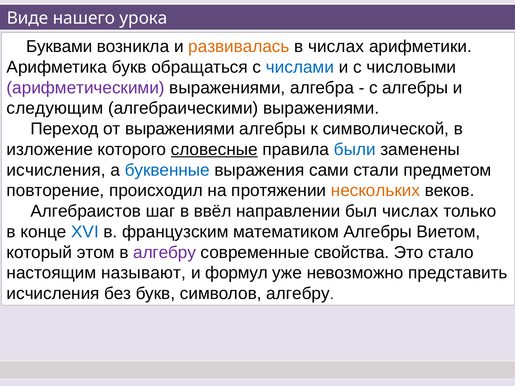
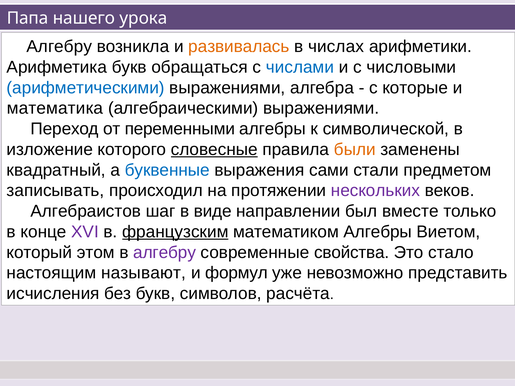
Виде: Виде -> Папа (28, 18)
Буквами: Буквами -> Алгебру (59, 47)
арифметическими colour: purple -> blue (86, 88)
с алгебры: алгебры -> которые (415, 88)
следующим: следующим -> математика (55, 108)
от выражениями: выражениями -> переменными (180, 129)
были colour: blue -> orange (355, 150)
исчисления: исчисления -> квадратный (56, 170)
повторение: повторение -> записывать (55, 191)
нескольких colour: orange -> purple (376, 191)
ввёл: ввёл -> виде (213, 211)
был числах: числах -> вместе (410, 211)
XVI colour: blue -> purple (85, 232)
французским underline: none -> present (175, 232)
символов алгебру: алгебру -> расчёта (298, 294)
